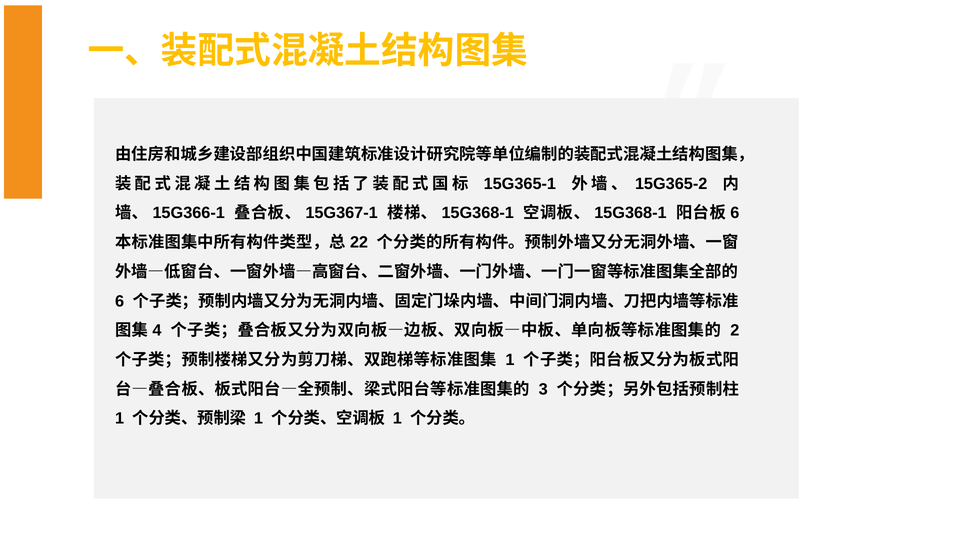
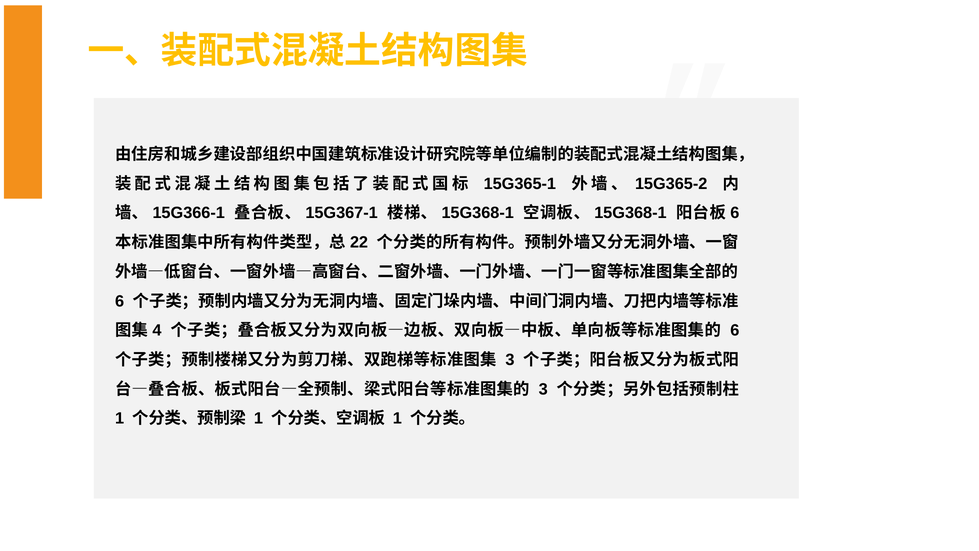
2: 2 -> 6 (735, 330)
1: 1 -> 3 (510, 360)
